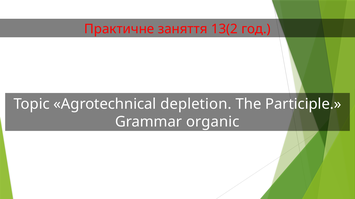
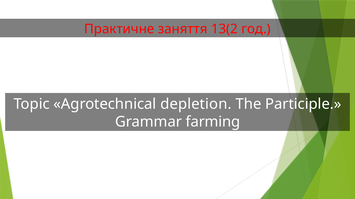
organic: organic -> farming (213, 122)
